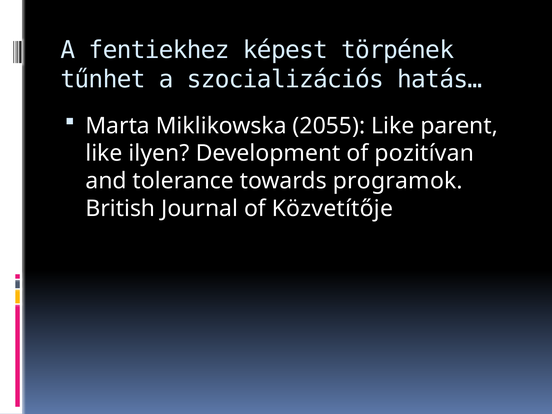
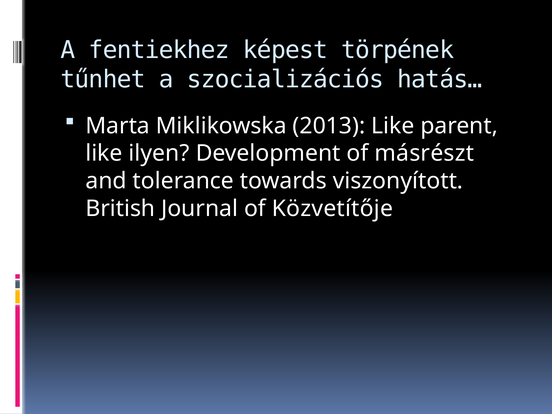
2055: 2055 -> 2013 (329, 126)
pozitívan: pozitívan -> másrészt (424, 153)
programok: programok -> viszonyított (398, 181)
